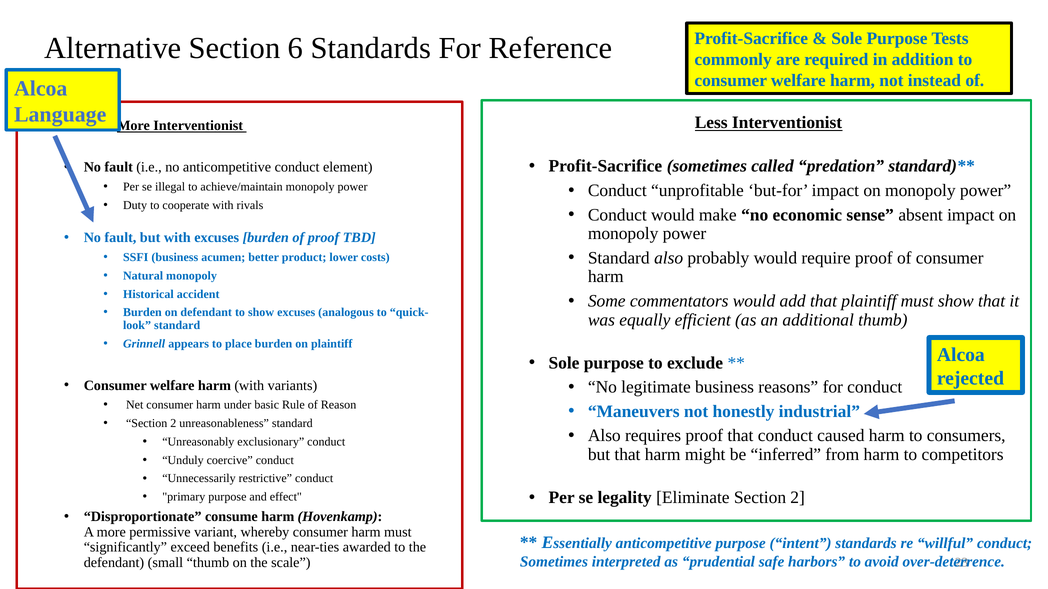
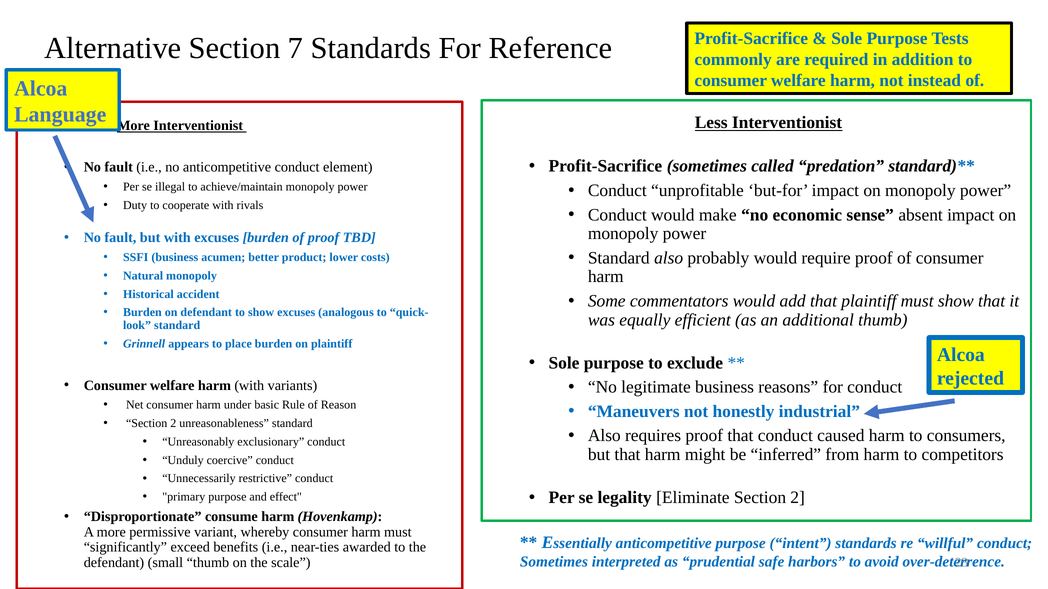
6: 6 -> 7 (296, 48)
